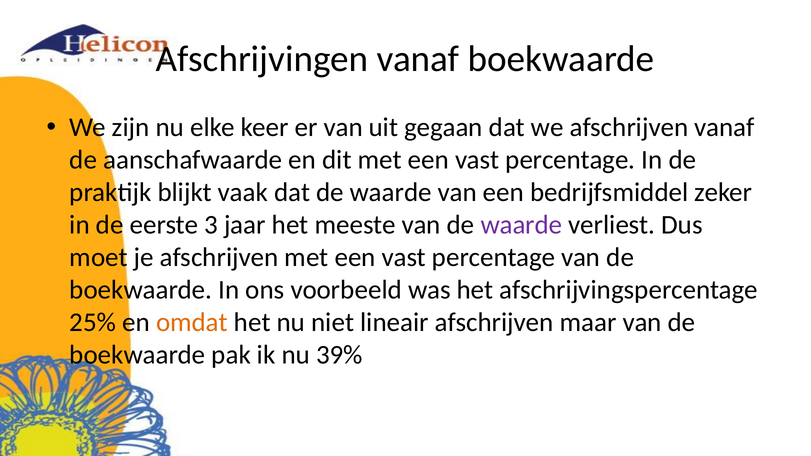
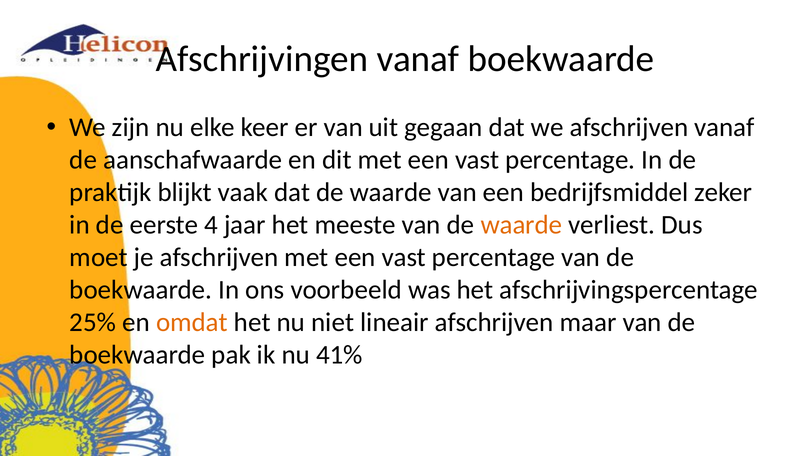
3: 3 -> 4 (211, 225)
waarde colour: purple -> orange (521, 225)
39%: 39% -> 41% (339, 355)
